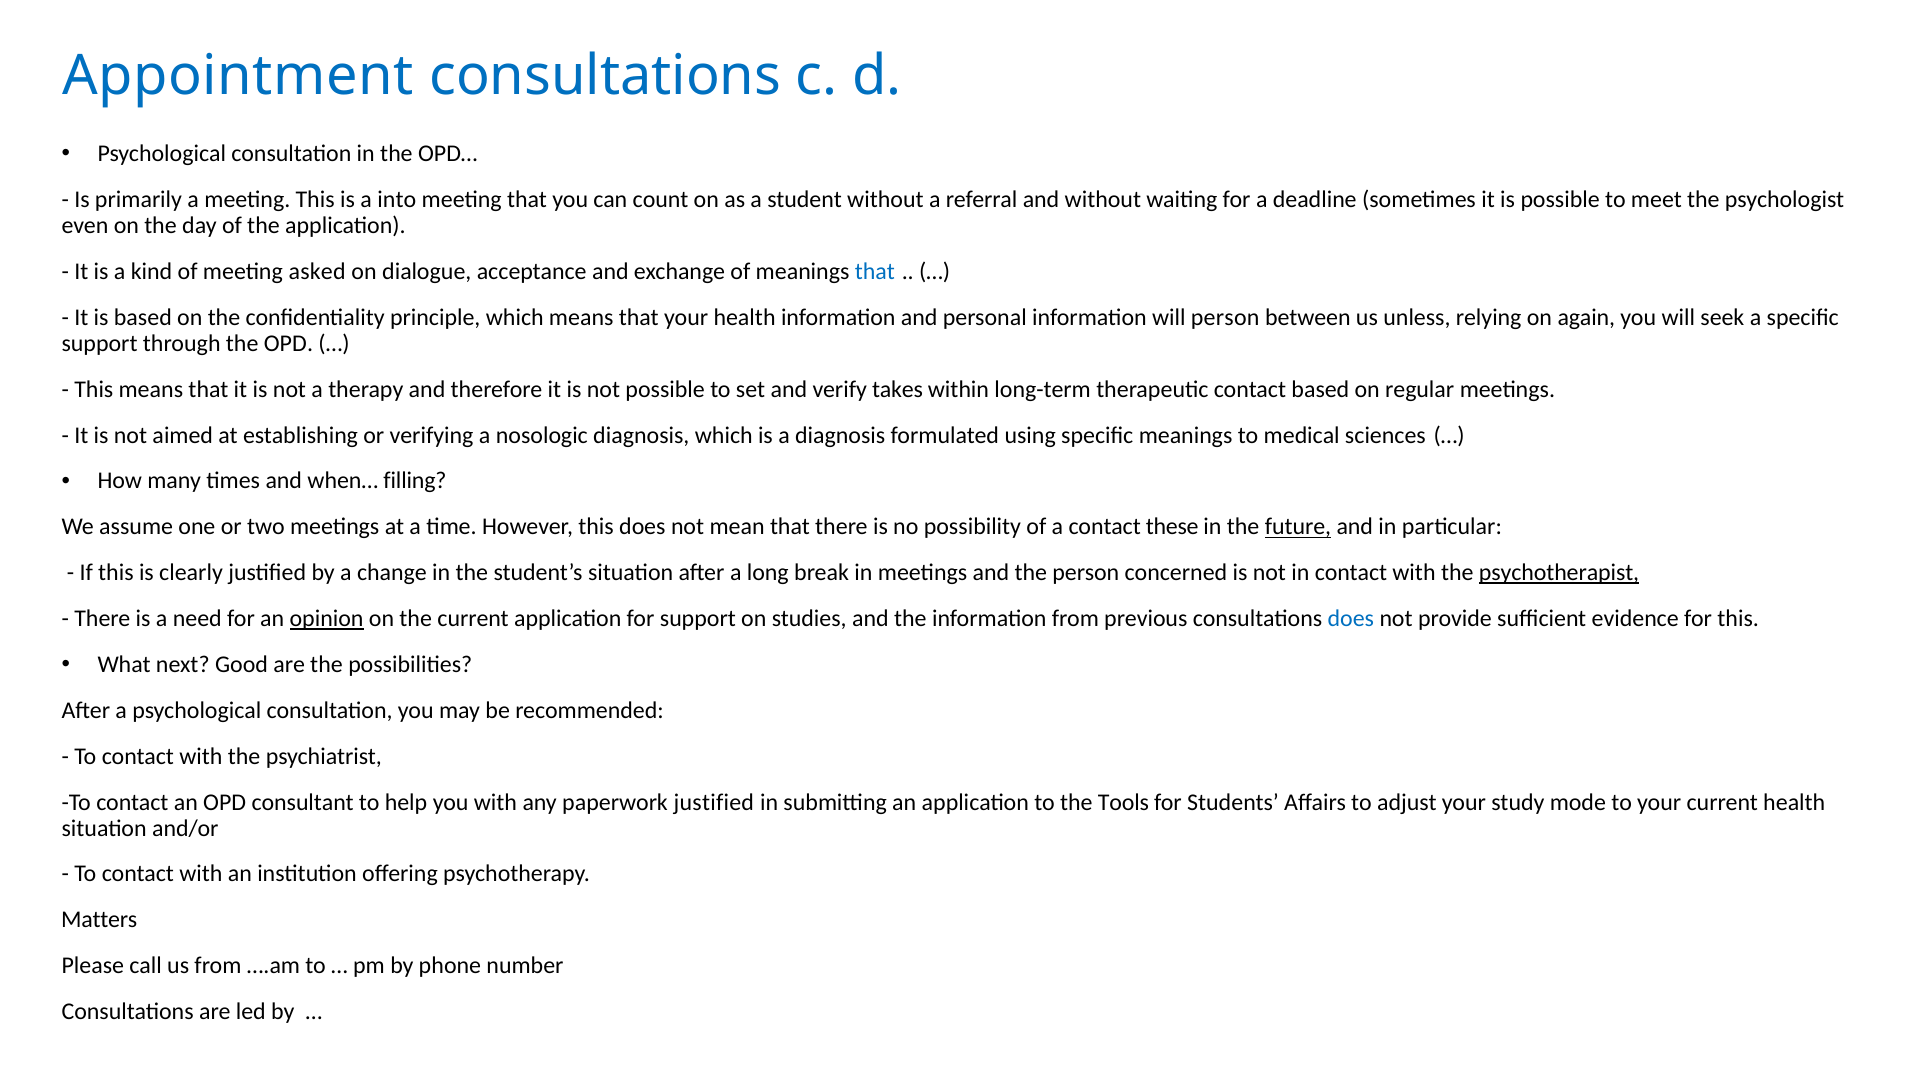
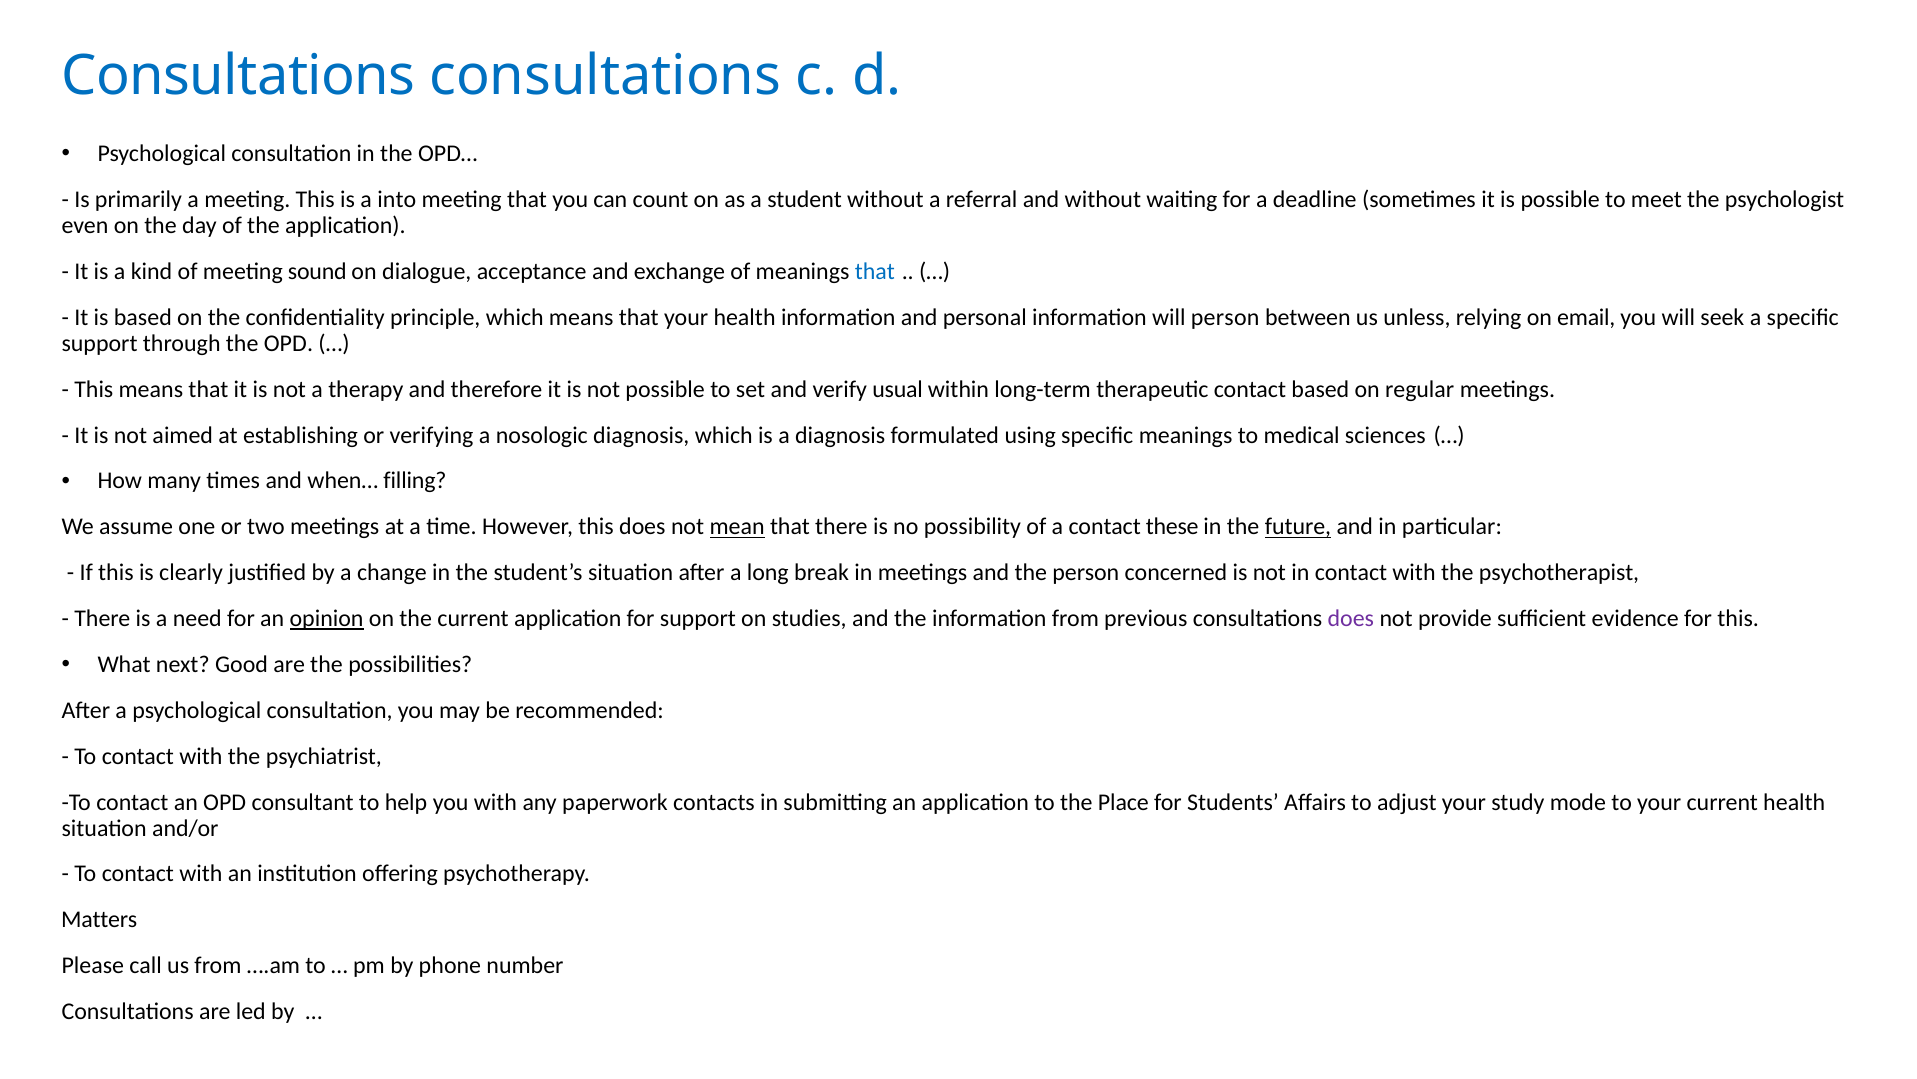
Appointment: Appointment -> Consultations (239, 76)
asked: asked -> sound (317, 271)
again: again -> email (1586, 317)
takes: takes -> usual (898, 389)
mean underline: none -> present (737, 527)
psychotherapist underline: present -> none (1559, 572)
does colour: blue -> purple (1351, 618)
paperwork justified: justified -> contacts (714, 802)
Tools: Tools -> Place (1123, 802)
